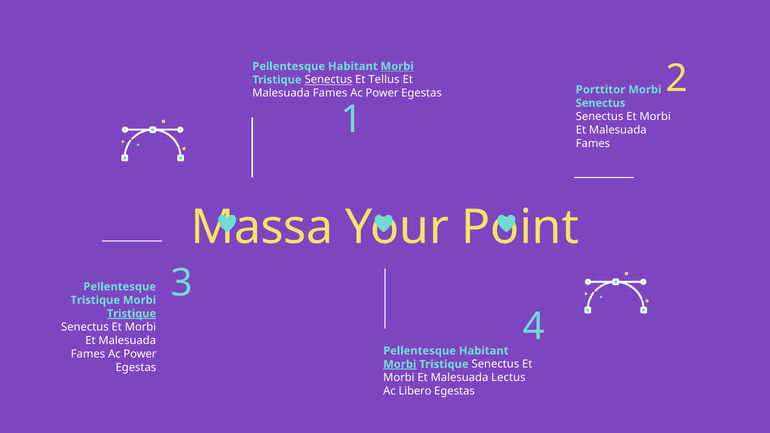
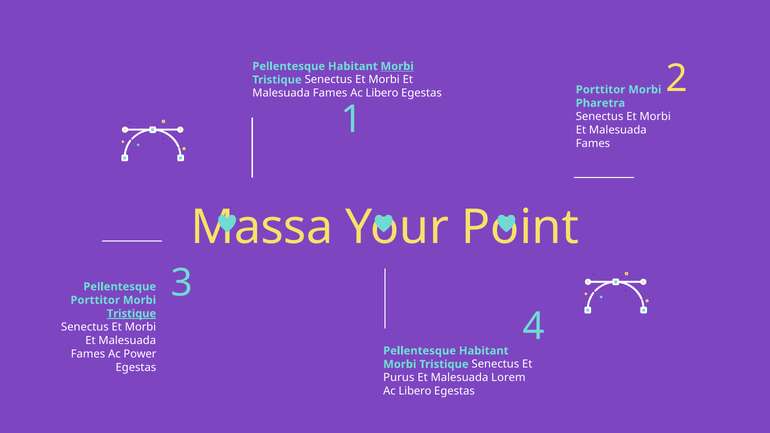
Senectus underline: present -> none (328, 80)
Tellus: Tellus -> Morbi (384, 80)
Power: Power -> Libero (382, 93)
Senectus: Senectus -> Pharetra (600, 103)
Tristique: Tristique -> Porttitor (95, 300)
Morbi underline: present -> none (400, 364)
Morbi: Morbi -> Purus (399, 378)
Lectus: Lectus -> Lorem (508, 378)
